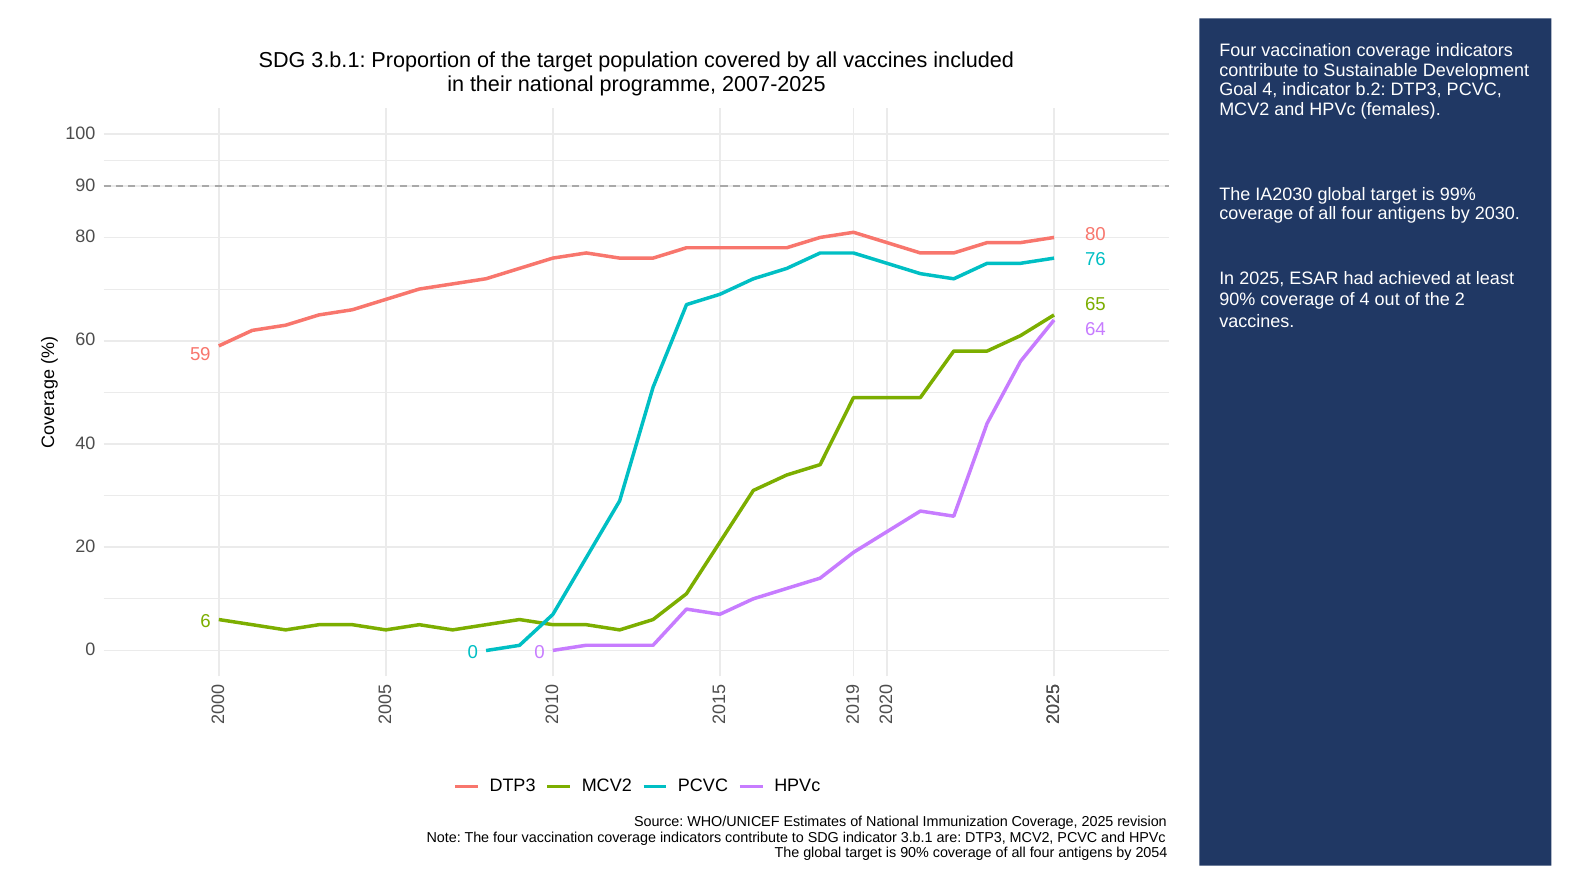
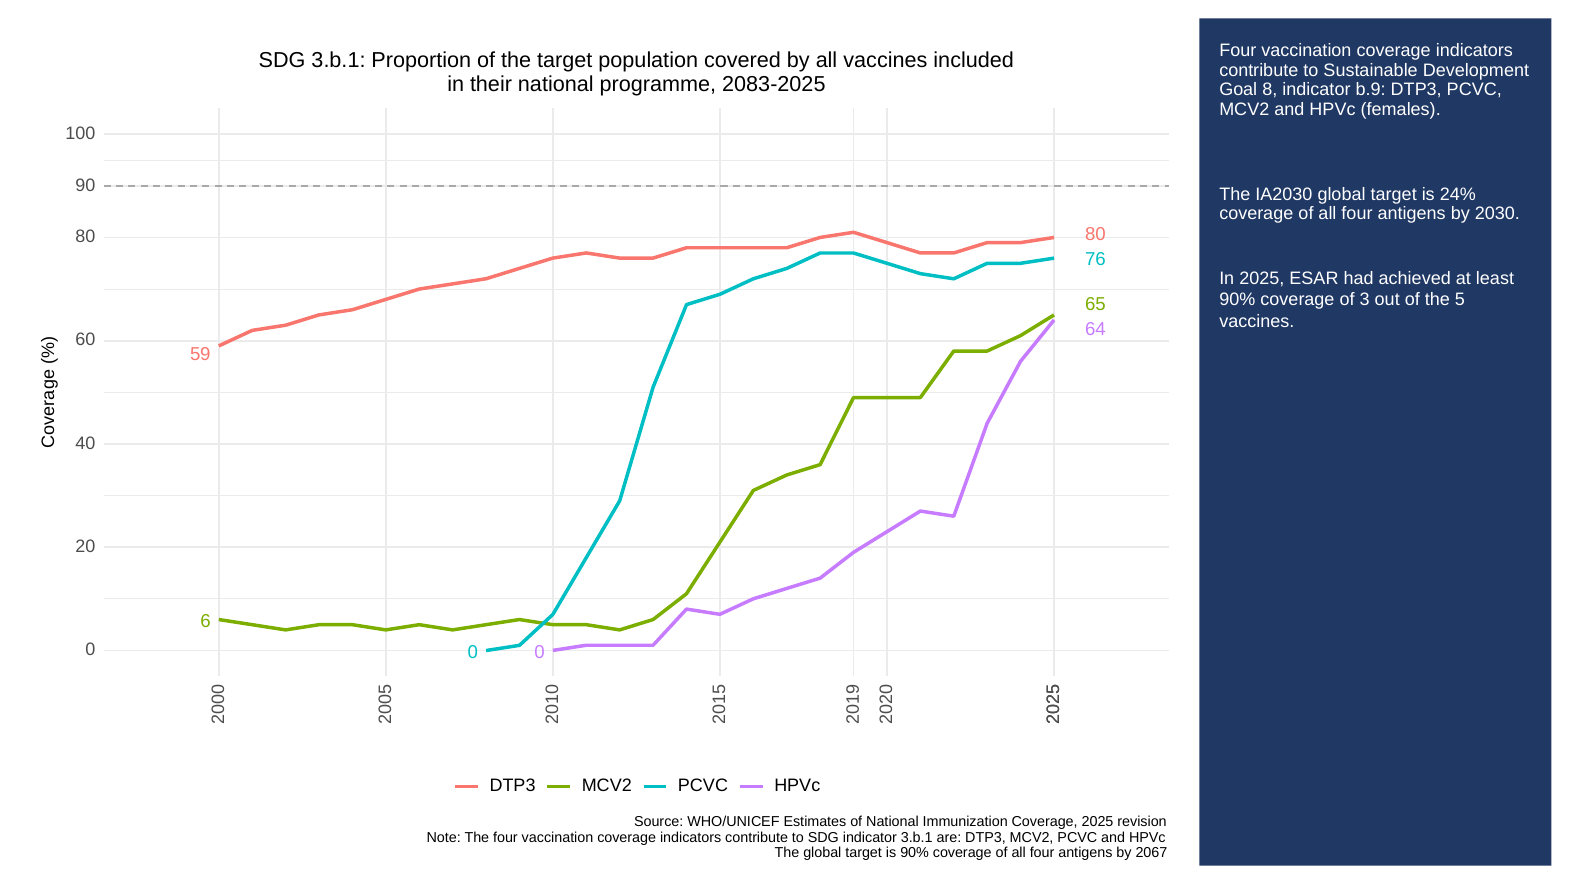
2007-2025: 2007-2025 -> 2083-2025 (774, 84)
Goal 4: 4 -> 8 (1270, 90)
b.2: b.2 -> b.9 (1371, 90)
99%: 99% -> 24% (1458, 194)
of 4: 4 -> 3 (1365, 300)
the 2: 2 -> 5 (1460, 300)
2054: 2054 -> 2067 (1151, 853)
